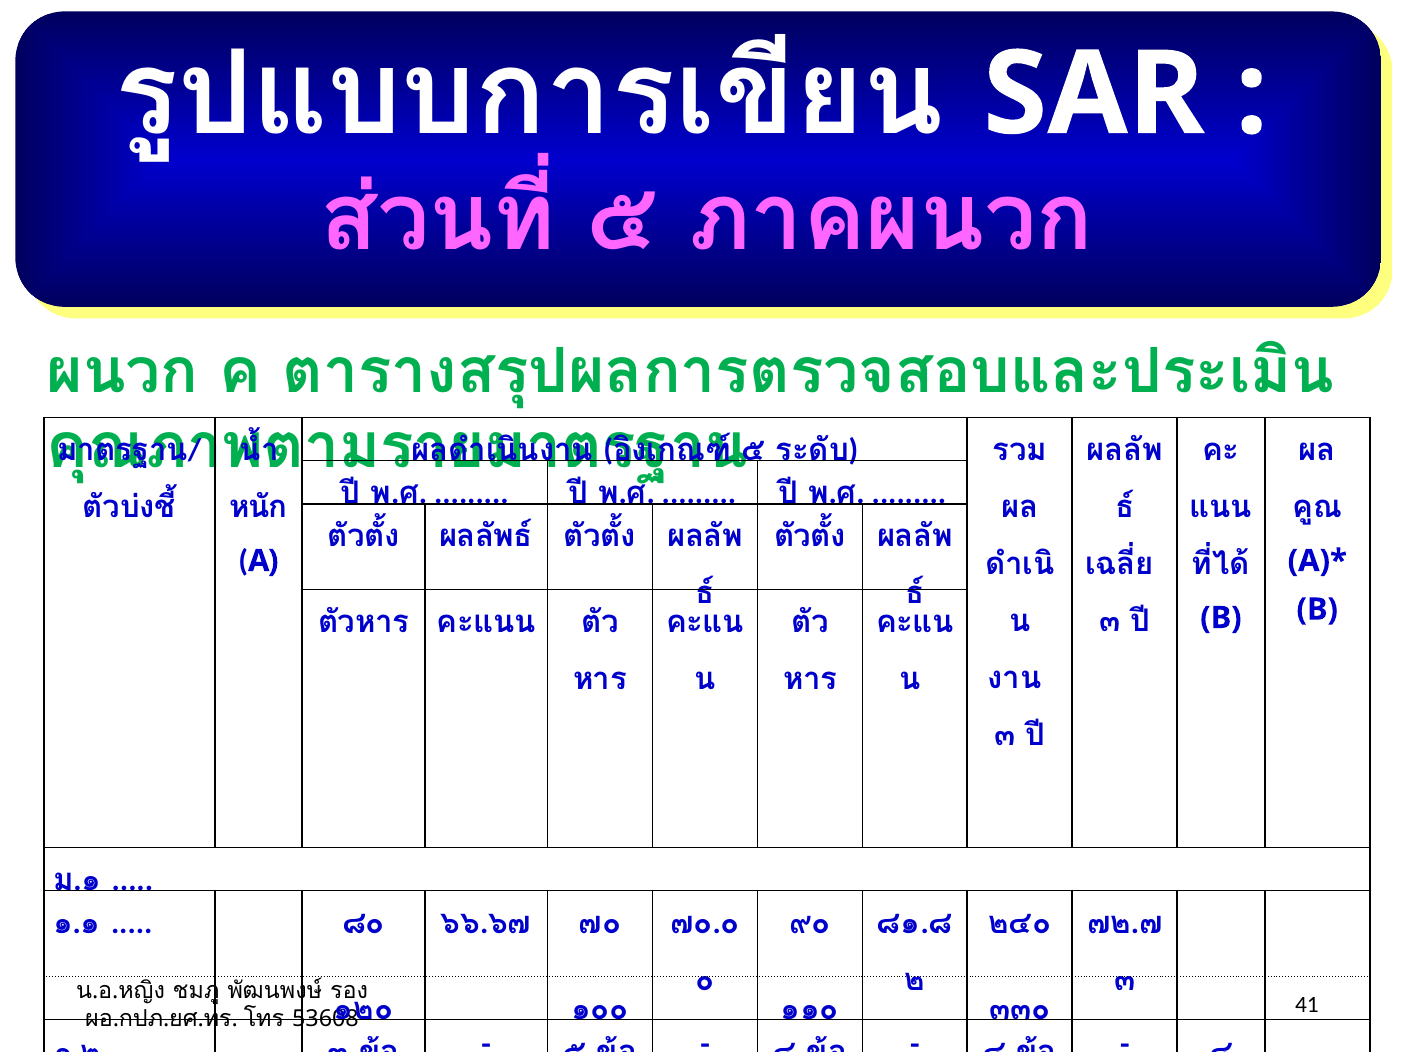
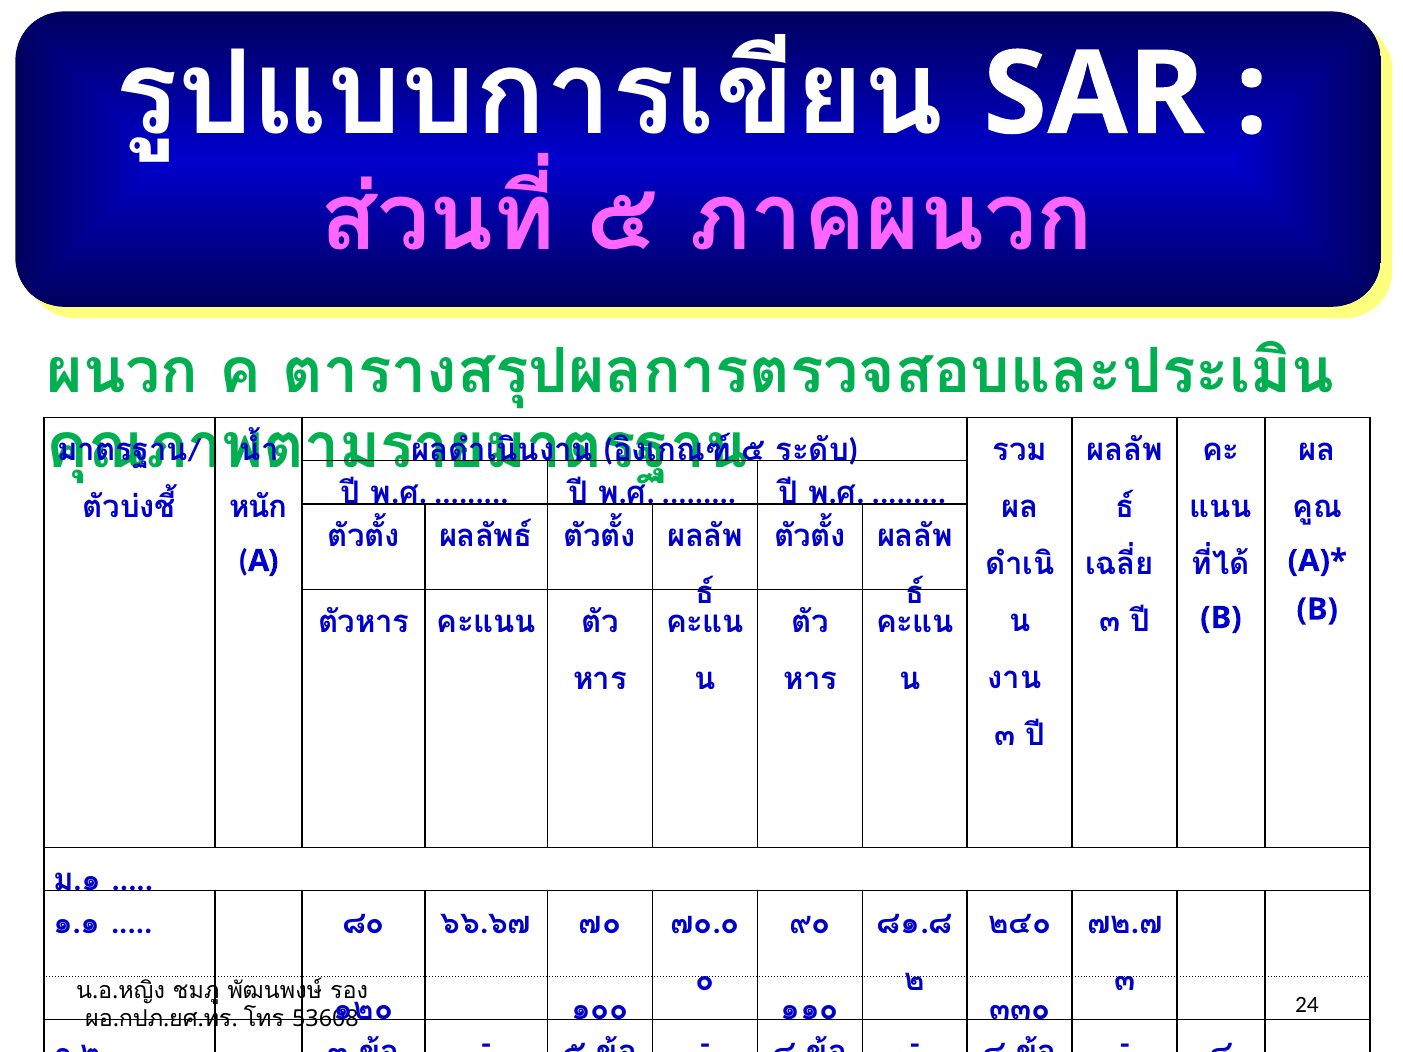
41: 41 -> 24 (1307, 1005)
